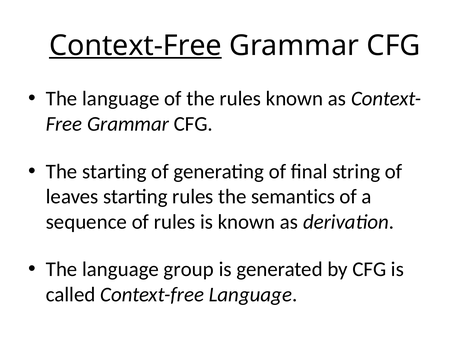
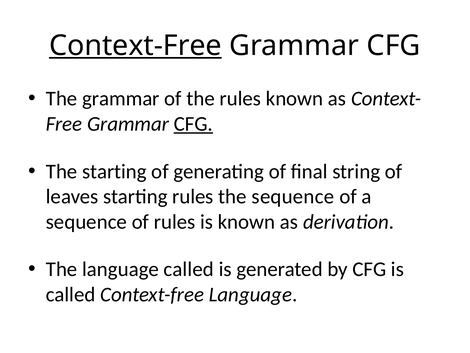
language: language -> grammar (121, 99)
CFG underline: none -> present (193, 124)
the semantics: semantics -> sequence (293, 196)
language group: group -> called (189, 269)
